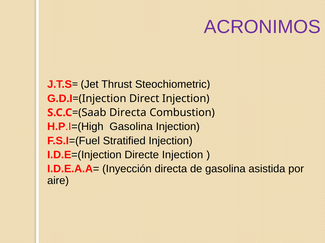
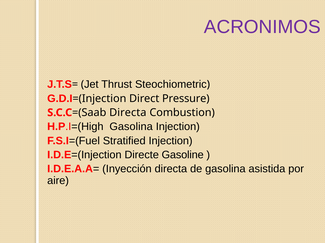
Direct Injection: Injection -> Pressure (186, 99)
Directe Injection: Injection -> Gasoline (183, 155)
